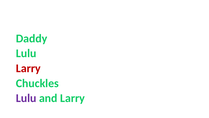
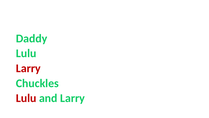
Lulu colour: purple -> red (26, 98)
